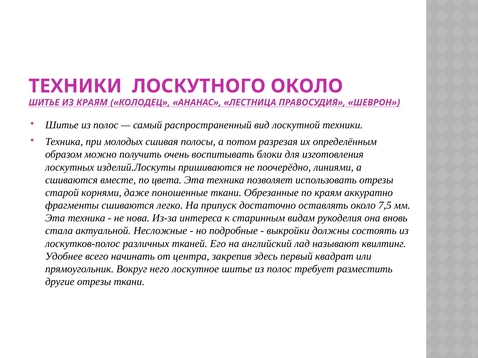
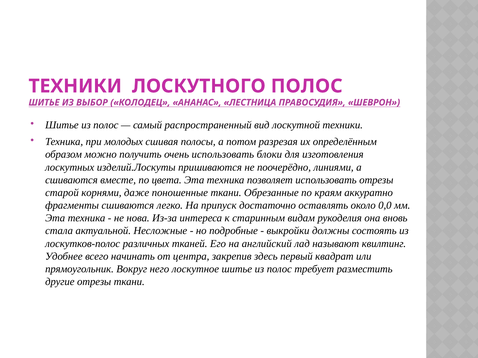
ЛОСКУТНОГО ОКОЛО: ОКОЛО -> ПОЛОС (307, 86)
ИЗ КРАЯМ: КРАЯМ -> ВЫБОР (92, 103)
очень воспитывать: воспитывать -> использовать (223, 155)
7,5: 7,5 -> 0,0 (385, 206)
